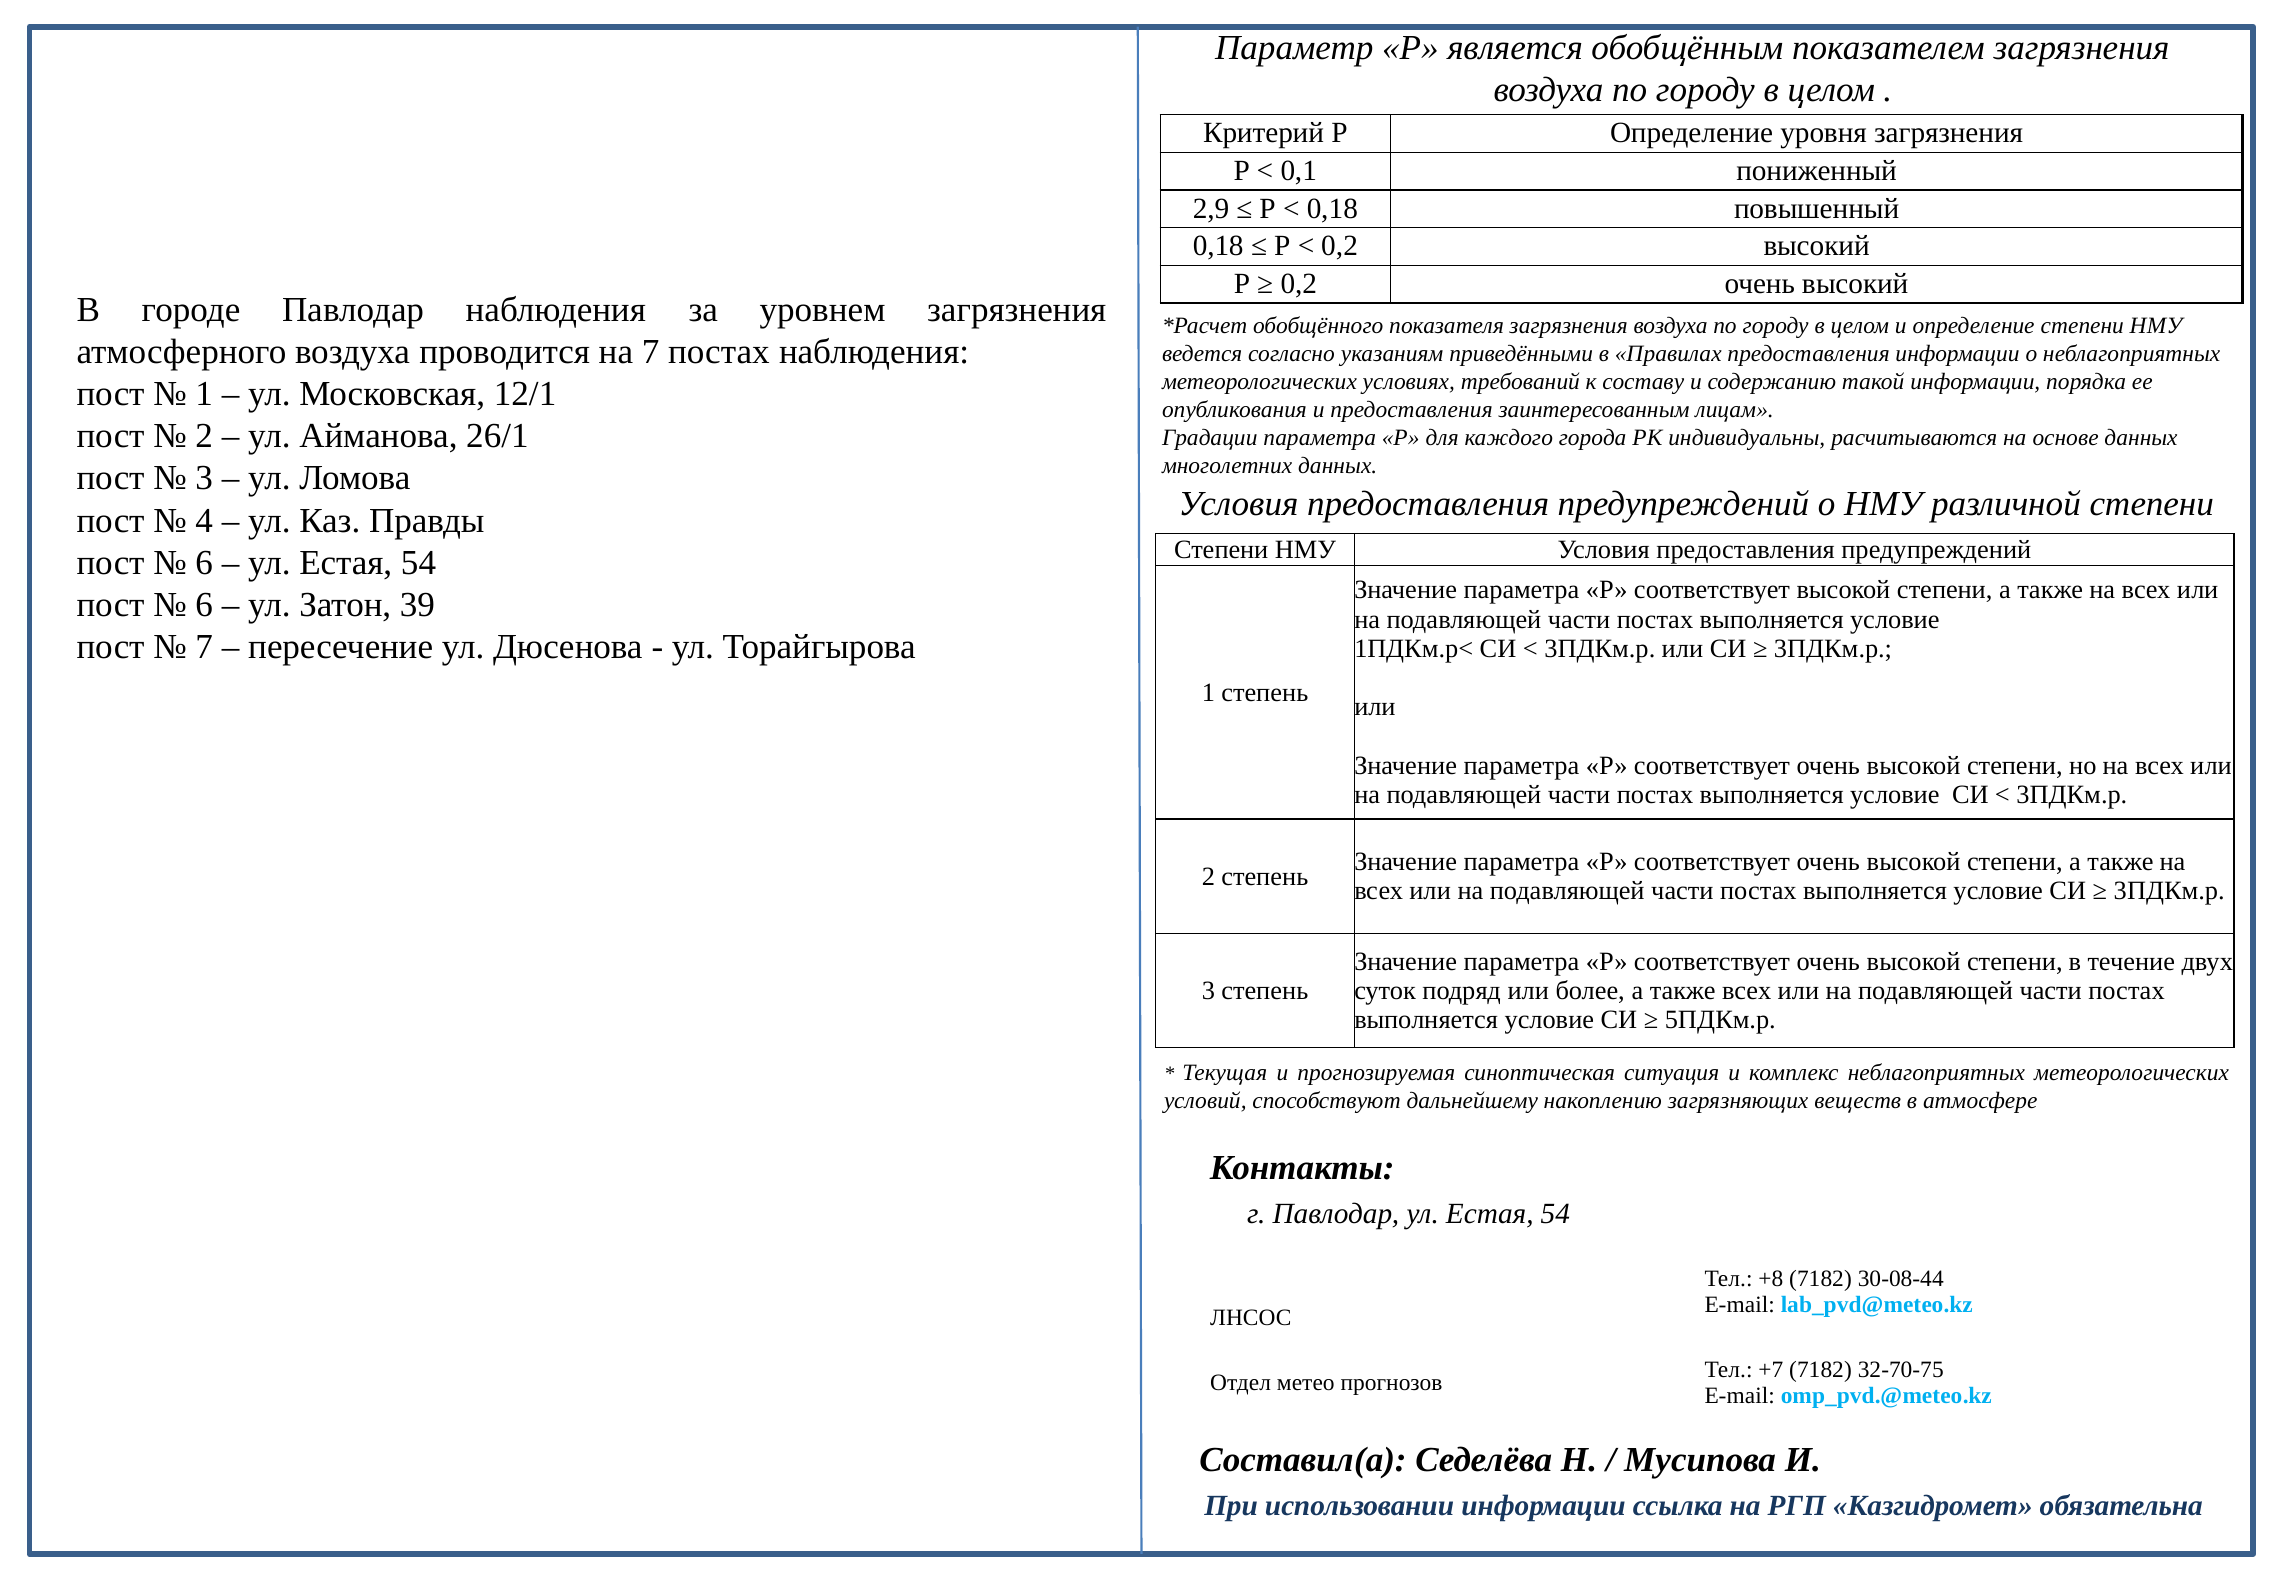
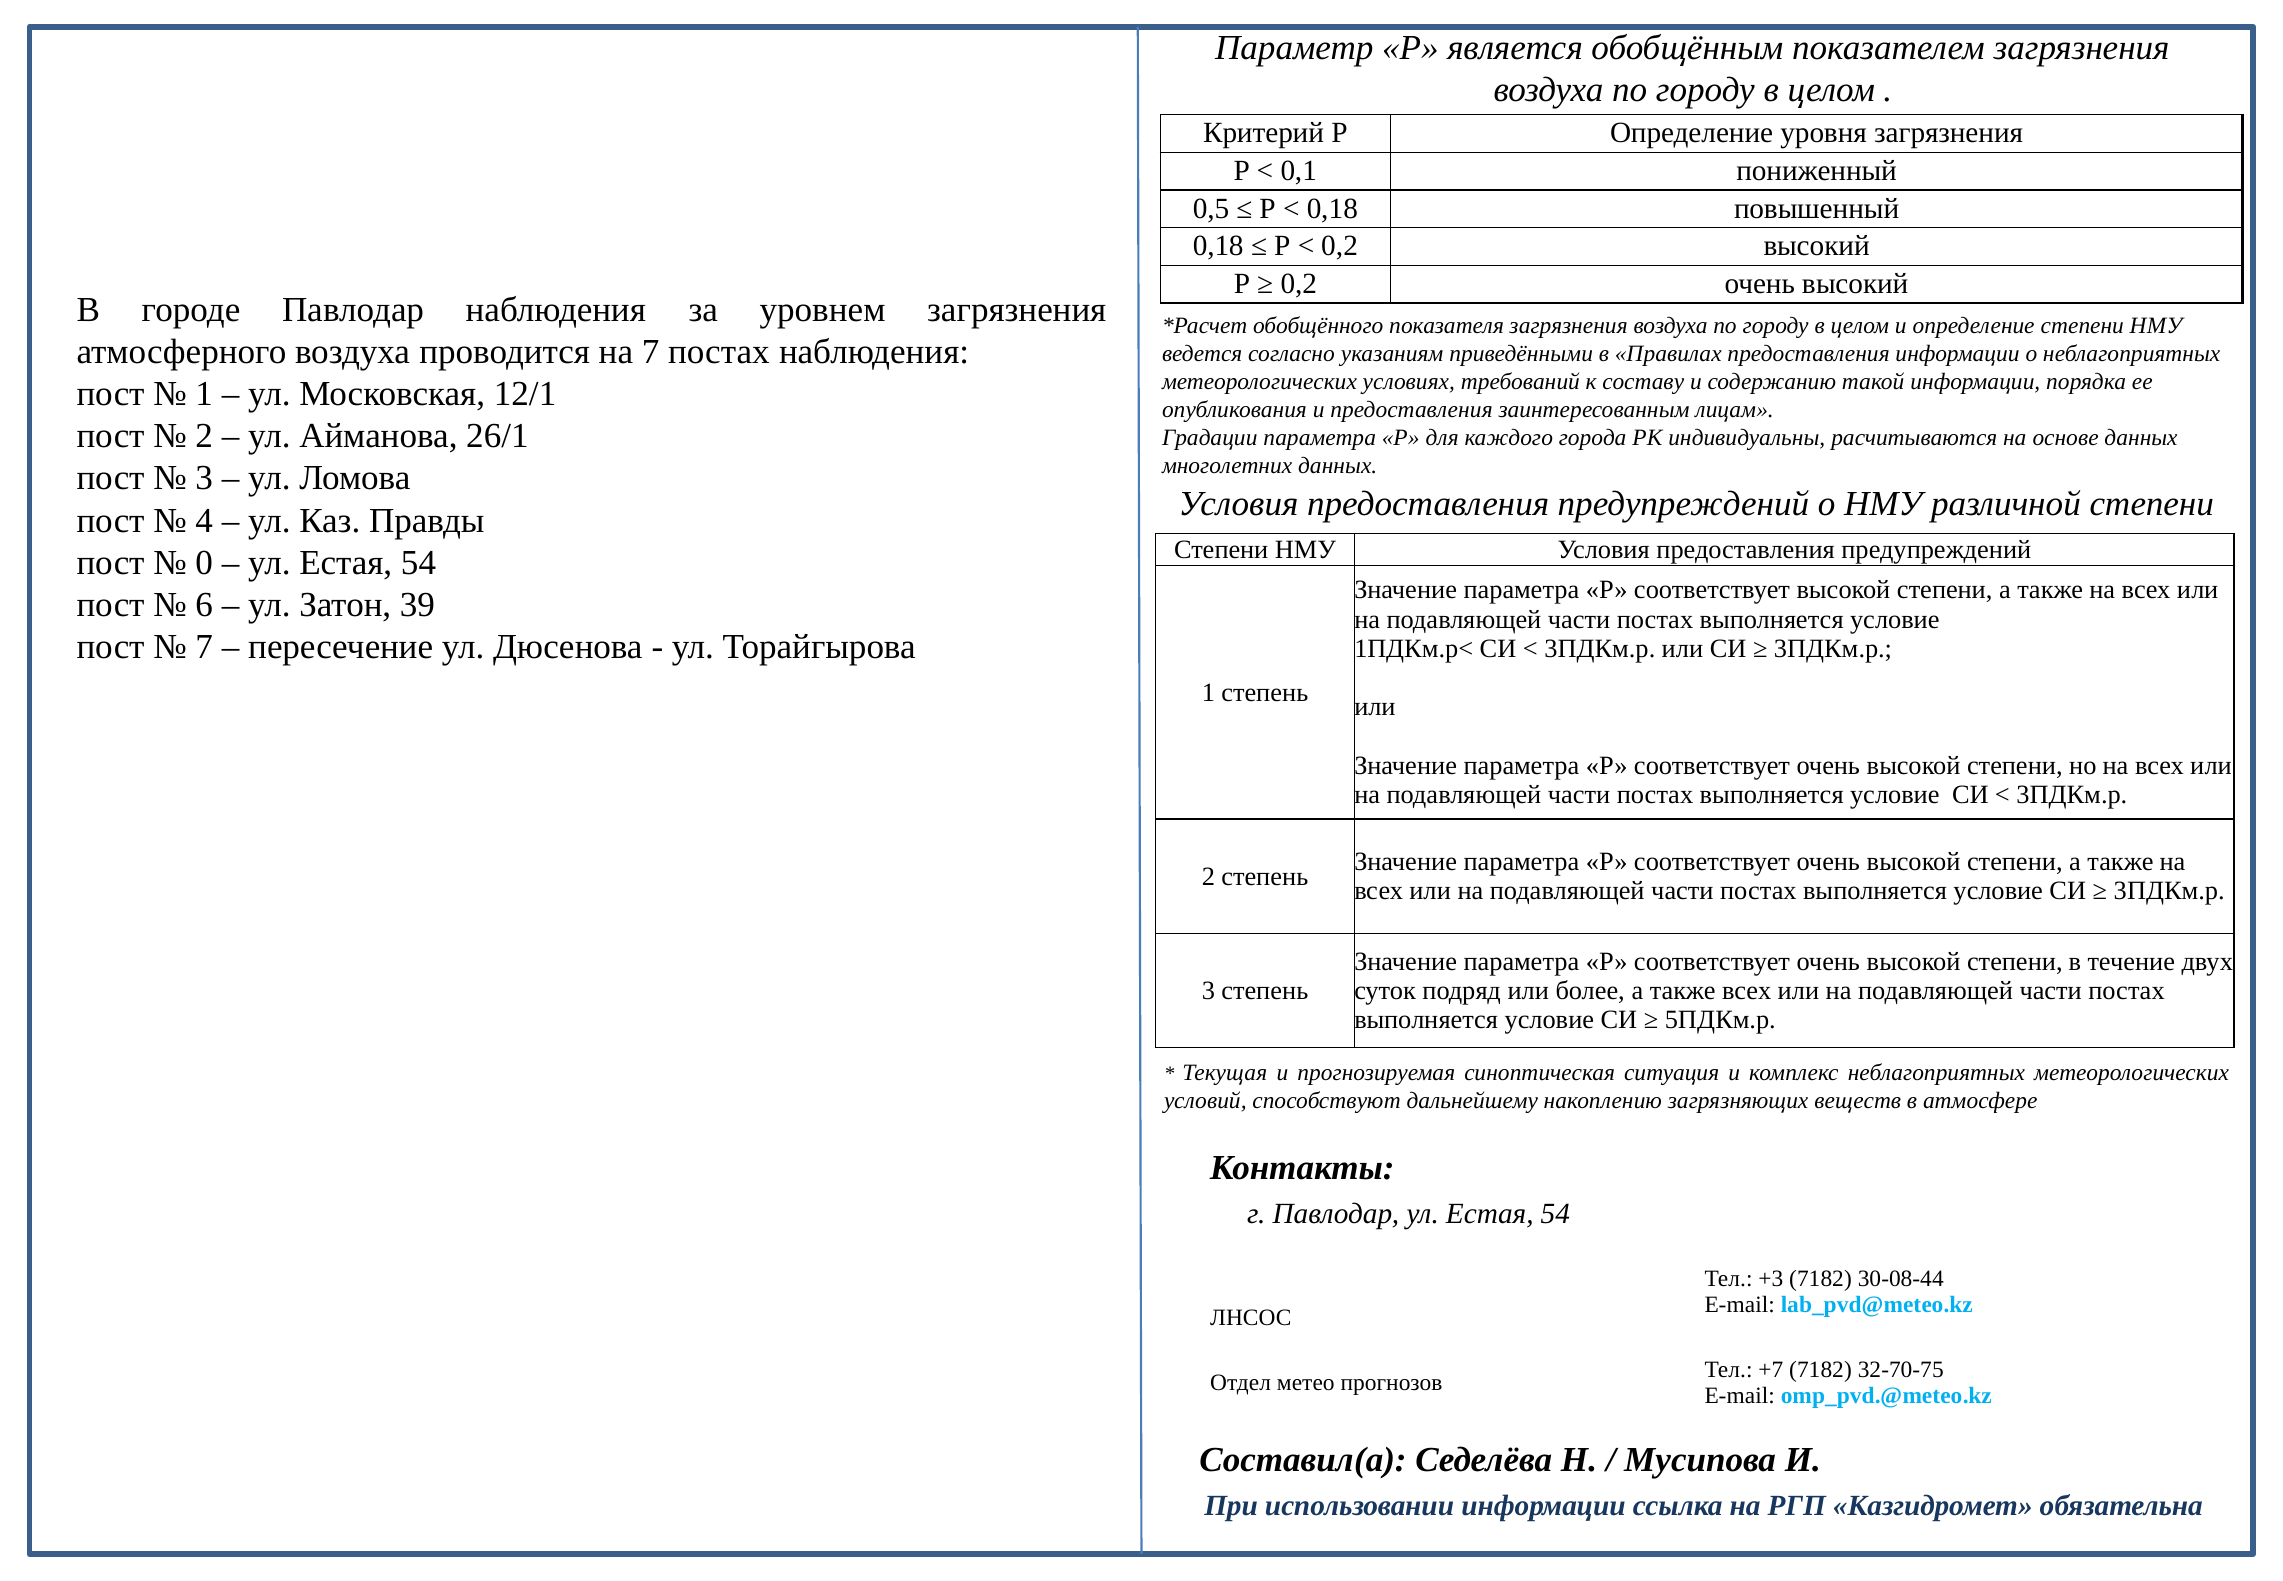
2,9: 2,9 -> 0,5 (1211, 209)
6: 6 -> 0 (204, 562)
+8: +8 -> +3 (1771, 1278)
